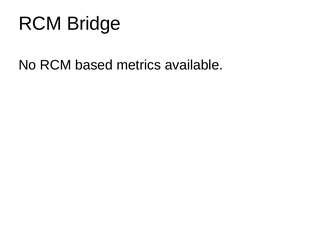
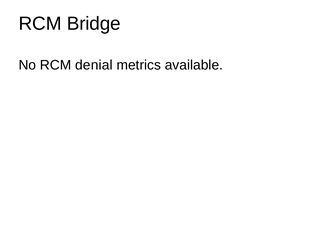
based: based -> denial (94, 65)
